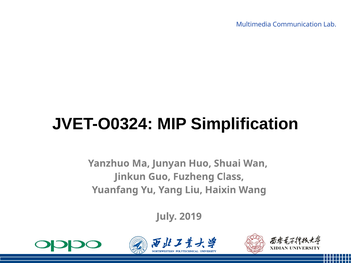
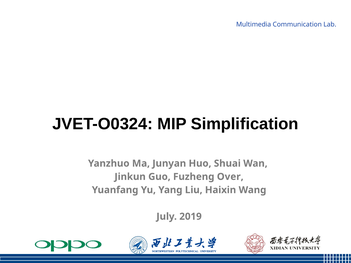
Class: Class -> Over (230, 177)
